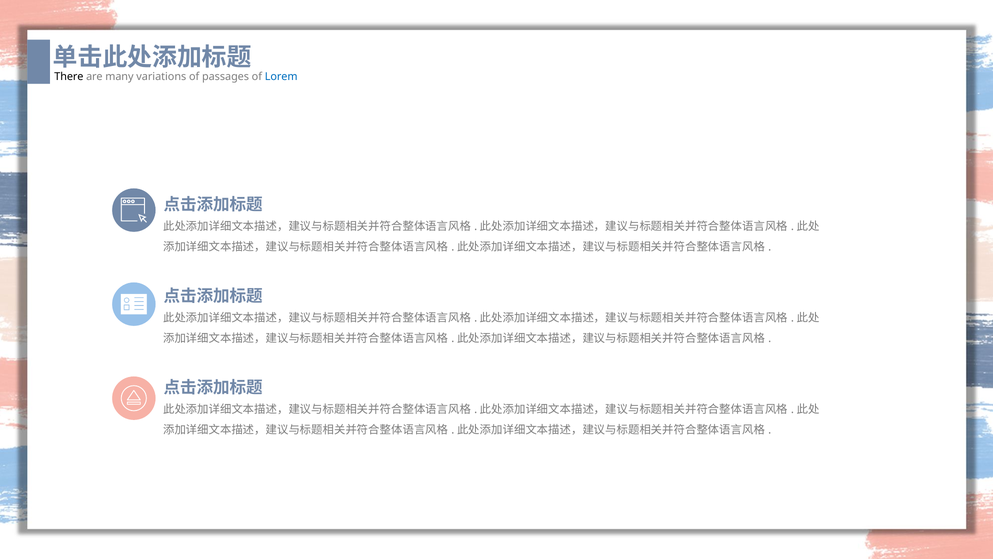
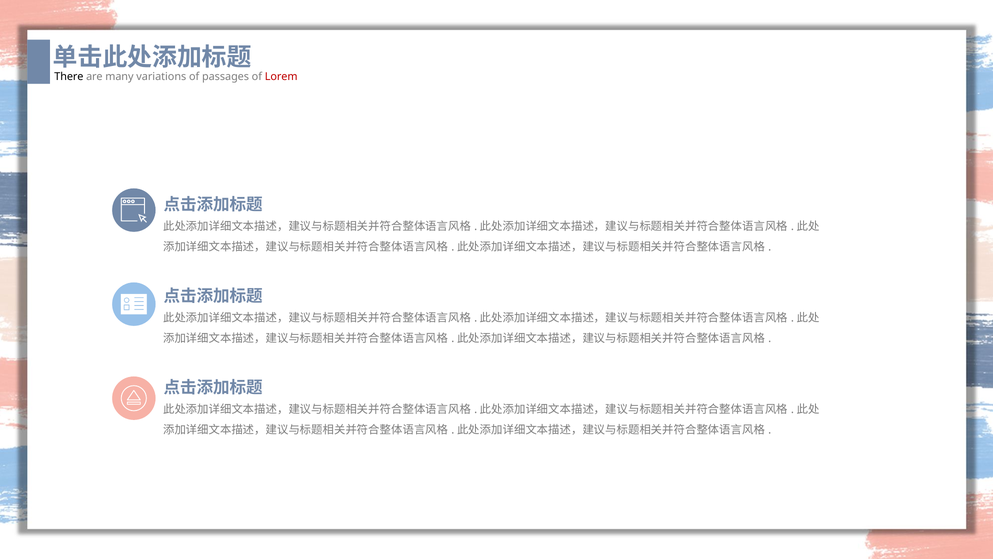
Lorem colour: blue -> red (281, 76)
